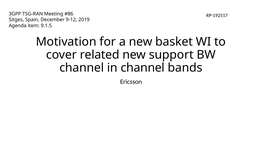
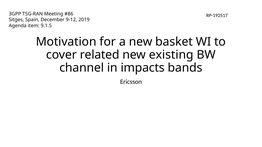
support: support -> existing (171, 55)
in channel: channel -> impacts (143, 68)
